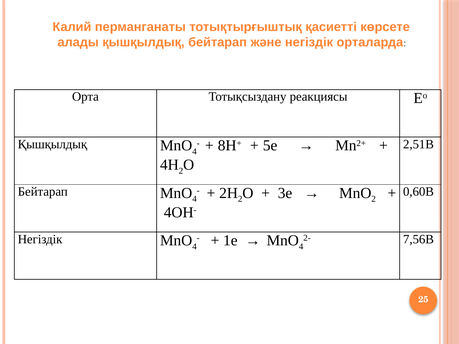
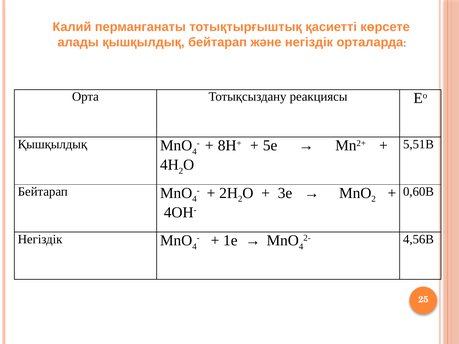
2,51В: 2,51В -> 5,51В (418, 144)
7,56В: 7,56В -> 4,56В (418, 239)
